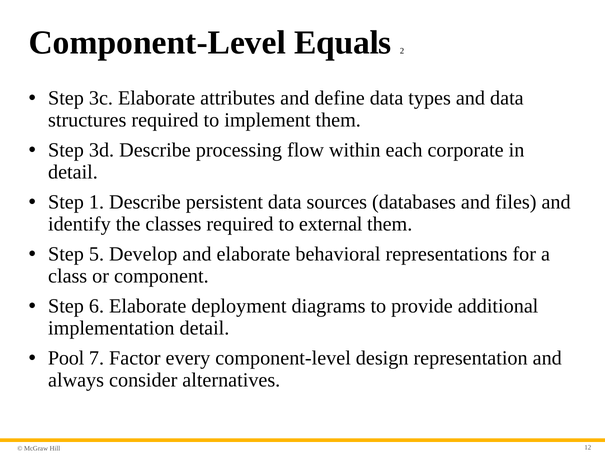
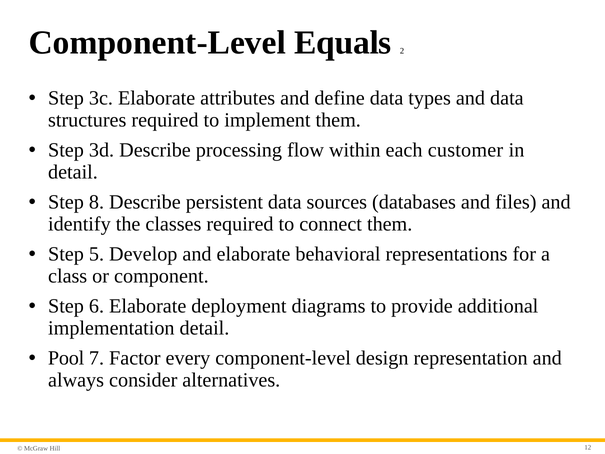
corporate: corporate -> customer (465, 150)
1: 1 -> 8 (97, 202)
external: external -> connect (331, 224)
